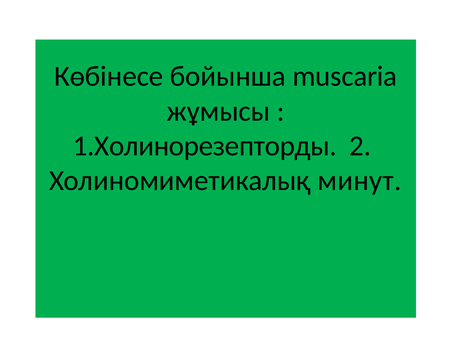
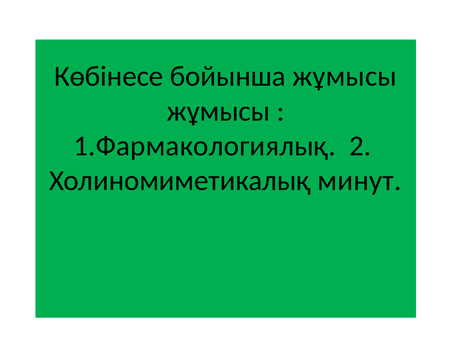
бойынша muscaria: muscaria -> жұмысы (345, 77)
1.Холинорезепторды: 1.Холинорезепторды -> 1.Фармакологиялық (205, 146)
